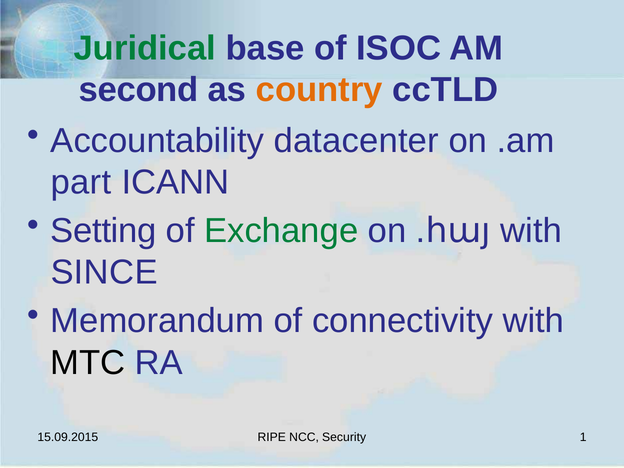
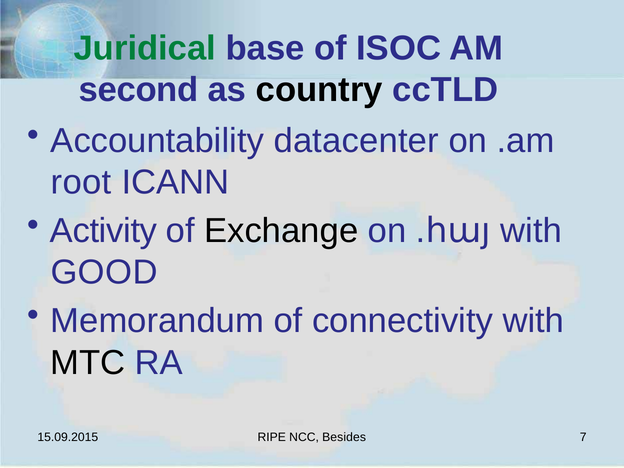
country colour: orange -> black (319, 90)
part: part -> root (81, 182)
Setting: Setting -> Activity (104, 231)
Exchange colour: green -> black (281, 231)
SINCE: SINCE -> GOOD (104, 272)
Security: Security -> Besides (344, 437)
1: 1 -> 7 (583, 437)
